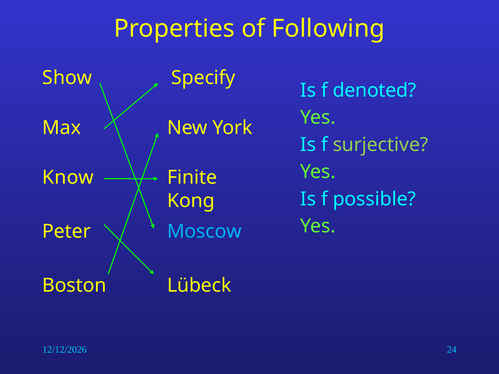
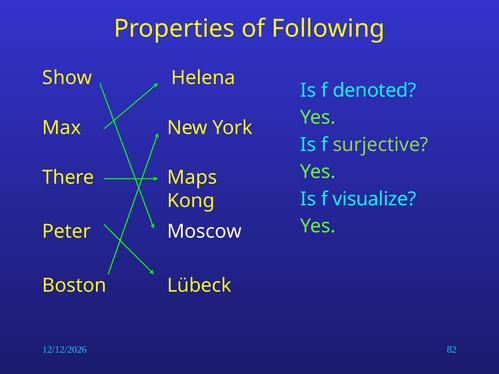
Specify: Specify -> Helena (203, 78)
Know: Know -> There (68, 178)
Finite: Finite -> Maps (192, 178)
possible: possible -> visualize (374, 199)
Moscow colour: light blue -> white (204, 232)
24: 24 -> 82 (452, 350)
